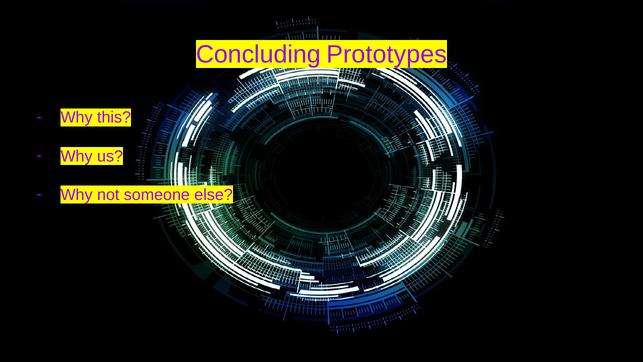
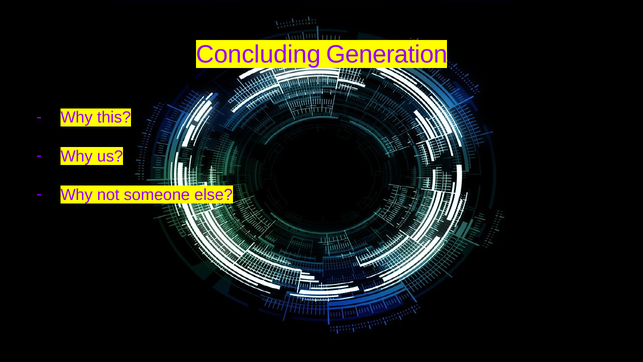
Prototypes: Prototypes -> Generation (387, 54)
